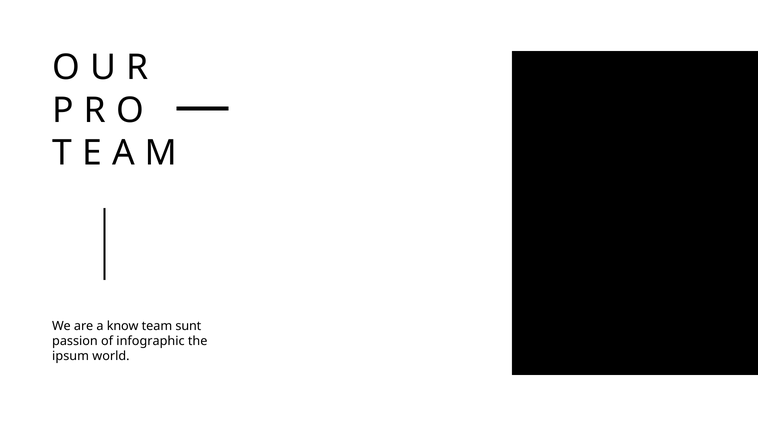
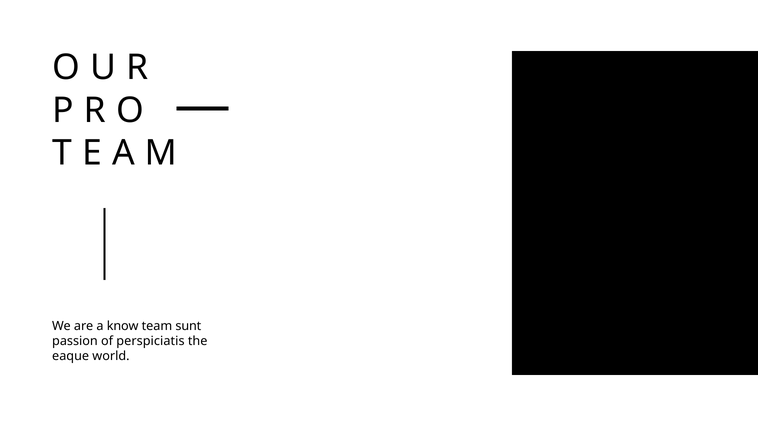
infographic: infographic -> perspiciatis (150, 341)
ipsum: ipsum -> eaque (71, 356)
